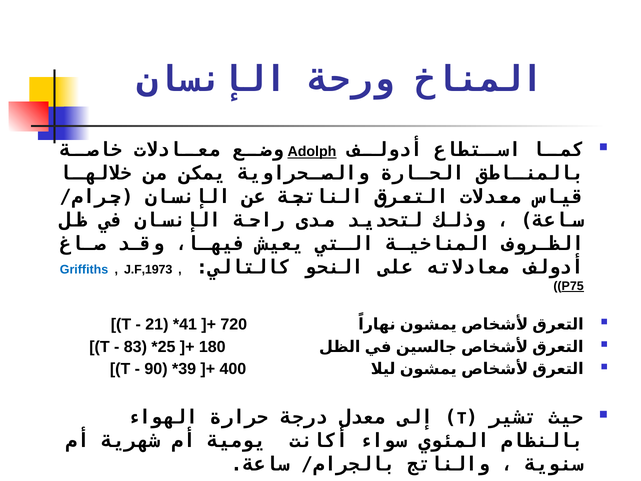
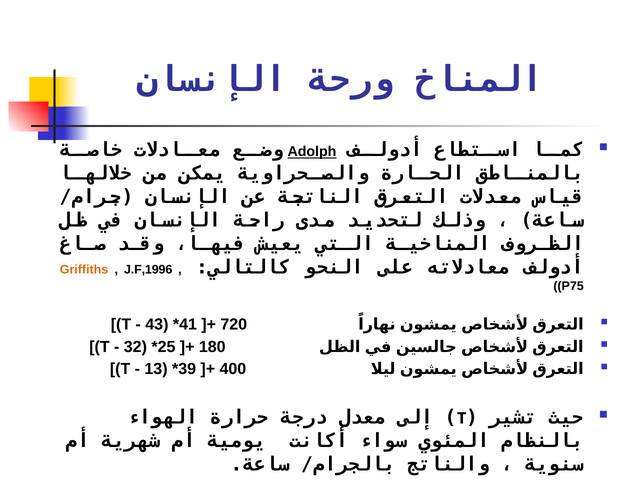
Griffiths colour: blue -> orange (84, 270)
J.F,1973: J.F,1973 -> J.F,1996 (148, 270)
P75 underline: present -> none (573, 286)
21: 21 -> 43 (154, 324)
83: 83 -> 32 (133, 347)
90: 90 -> 13 (153, 369)
